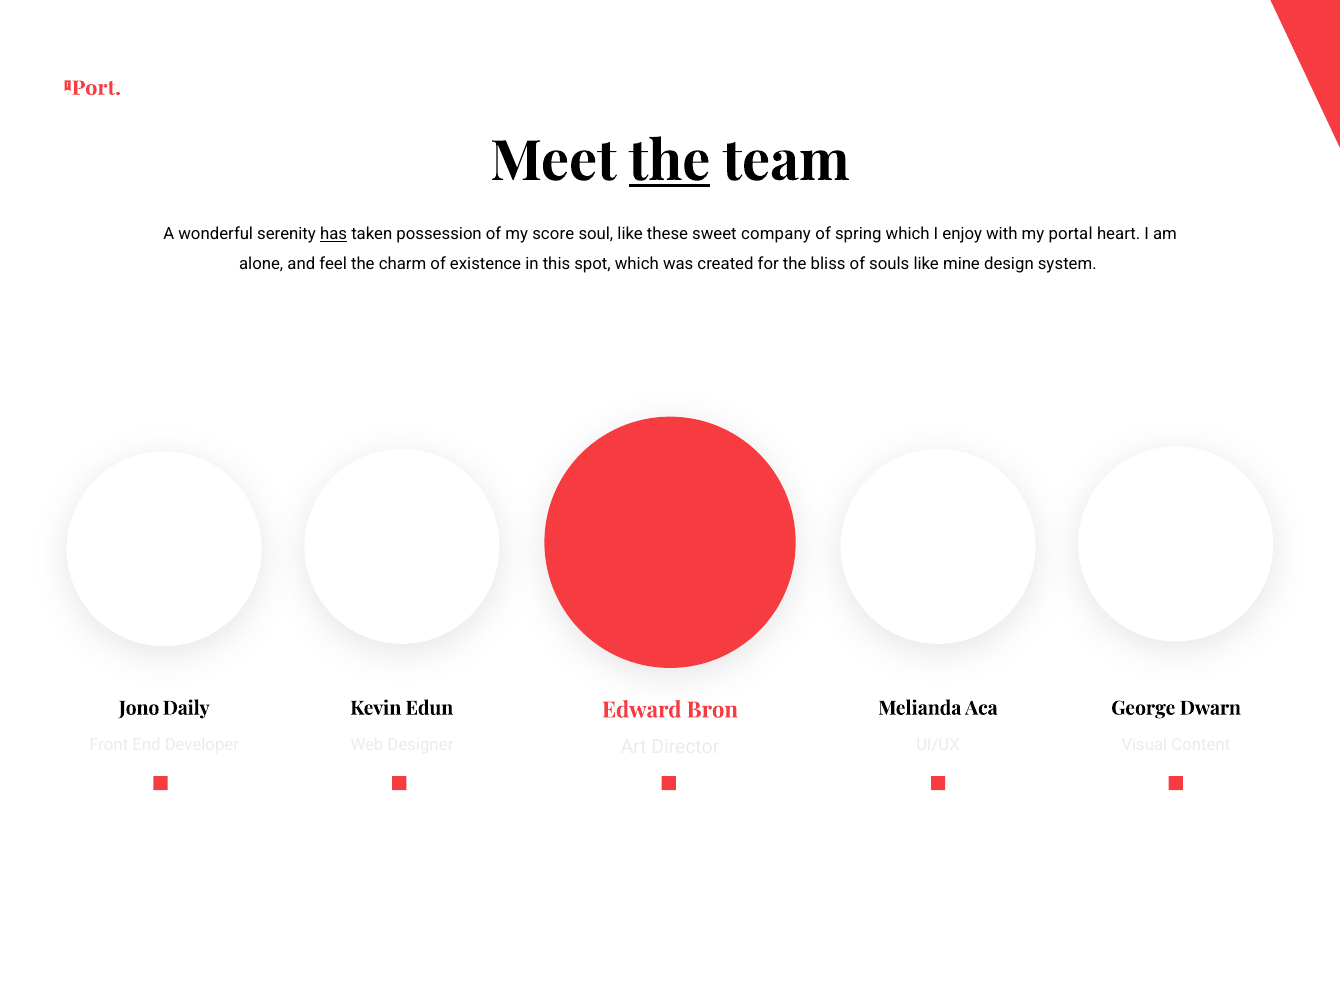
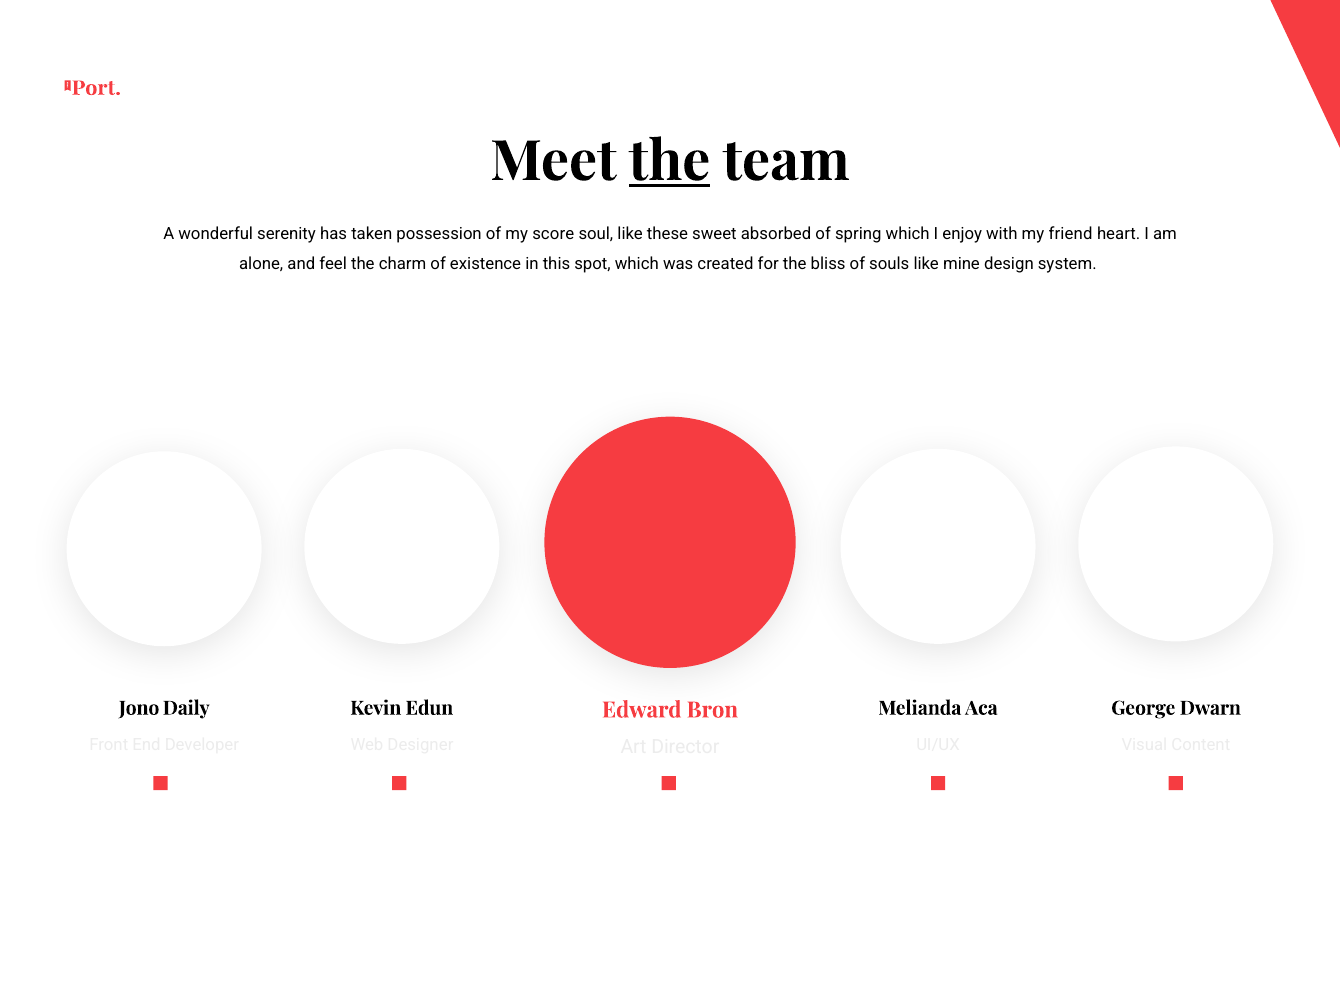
has underline: present -> none (334, 234)
company: company -> absorbed (776, 234)
portal: portal -> friend (1071, 234)
